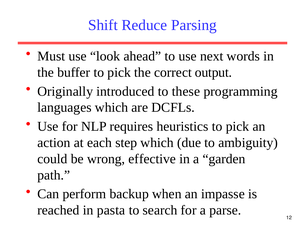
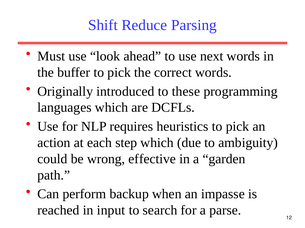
correct output: output -> words (213, 73)
pasta: pasta -> input (111, 211)
